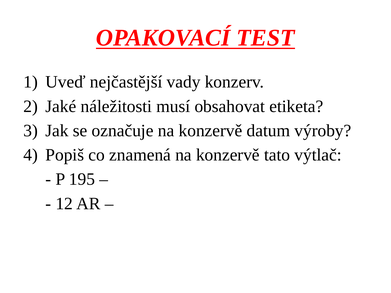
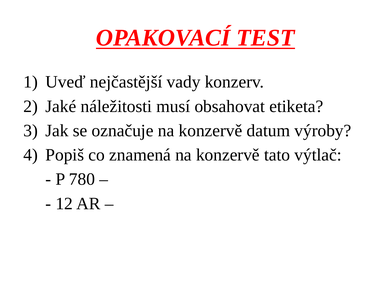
195: 195 -> 780 (82, 179)
